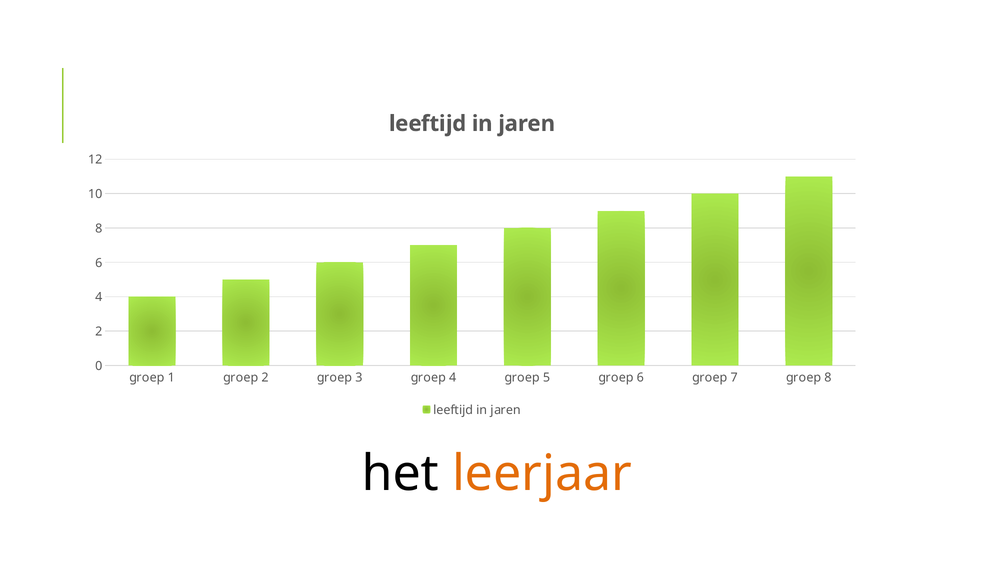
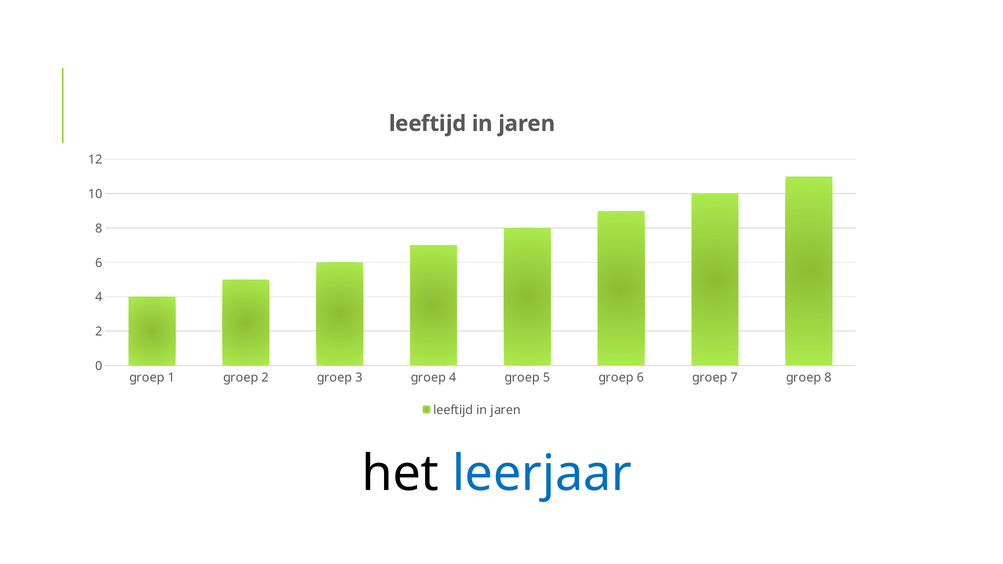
leerjaar colour: orange -> blue (542, 474)
